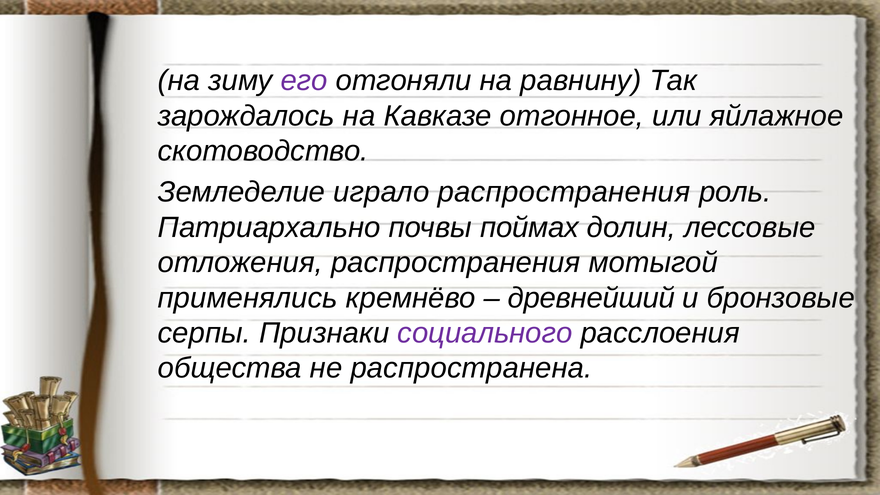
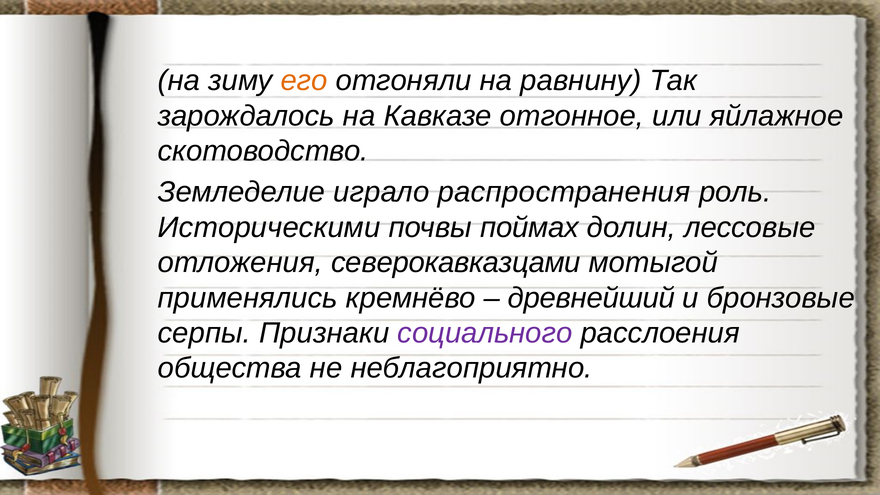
его colour: purple -> orange (304, 81)
Патриархально: Патриархально -> Историческими (269, 227)
отложения распространения: распространения -> северокавказцами (456, 263)
распространена: распространена -> неблагоприятно (472, 368)
